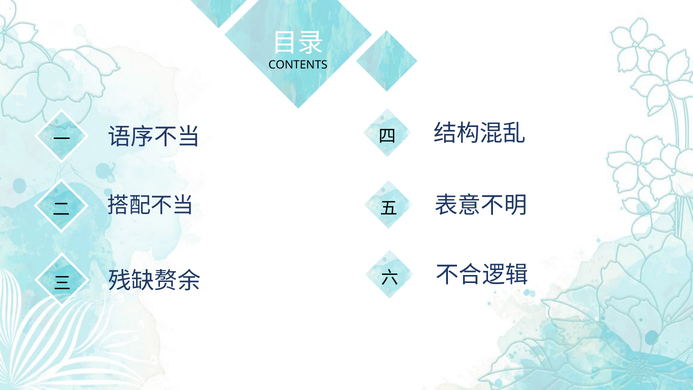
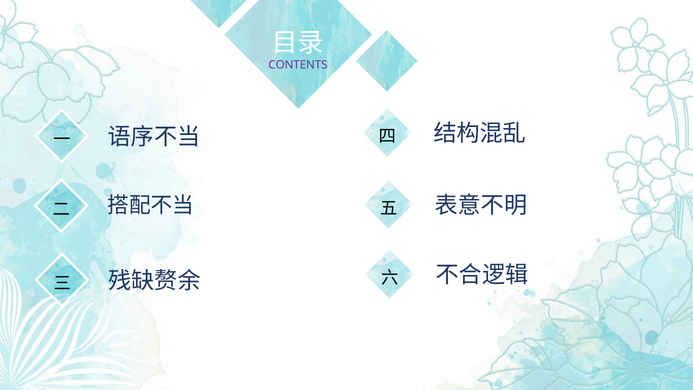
CONTENTS colour: black -> purple (298, 65)
